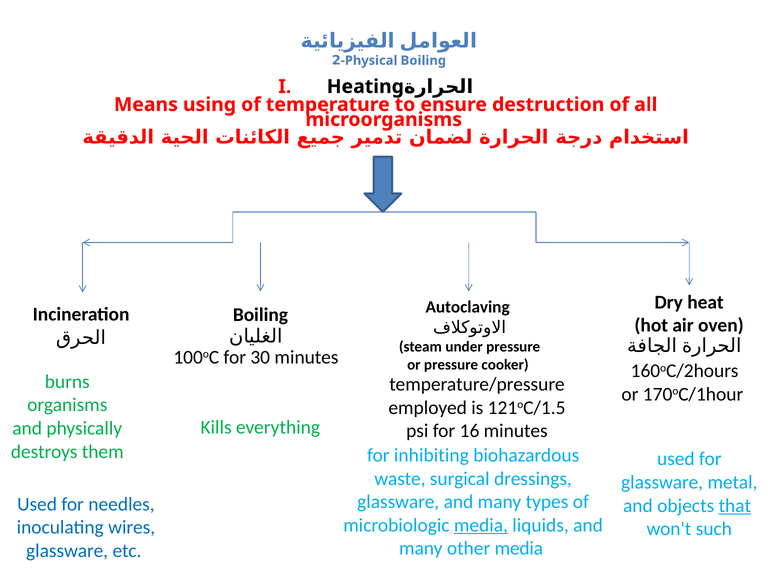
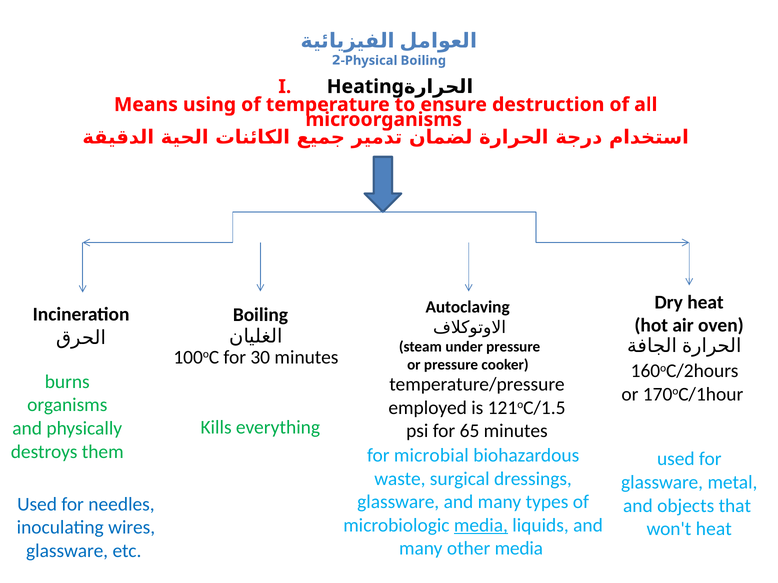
16: 16 -> 65 (470, 431)
inhibiting: inhibiting -> microbial (431, 456)
that underline: present -> none (735, 506)
won't such: such -> heat (714, 529)
